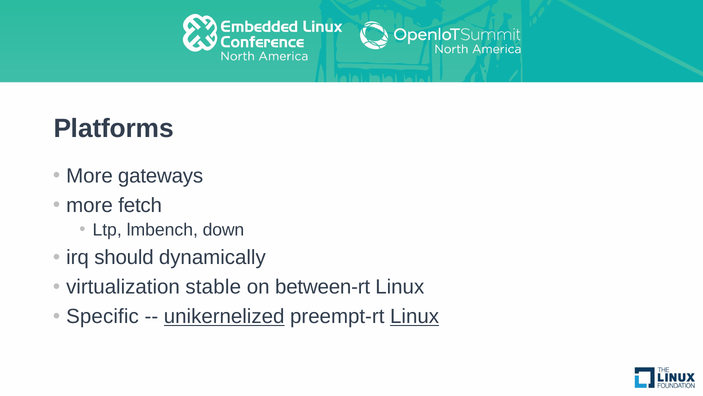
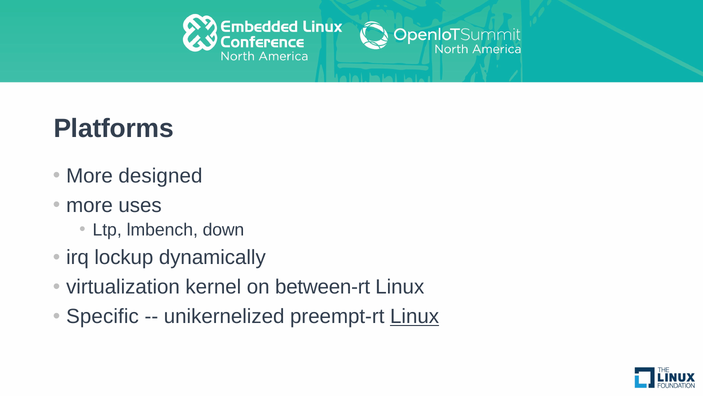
gateways: gateways -> designed (160, 176)
fetch: fetch -> uses (140, 205)
should: should -> lockup (124, 257)
stable: stable -> kernel (213, 287)
unikernelized underline: present -> none (224, 316)
